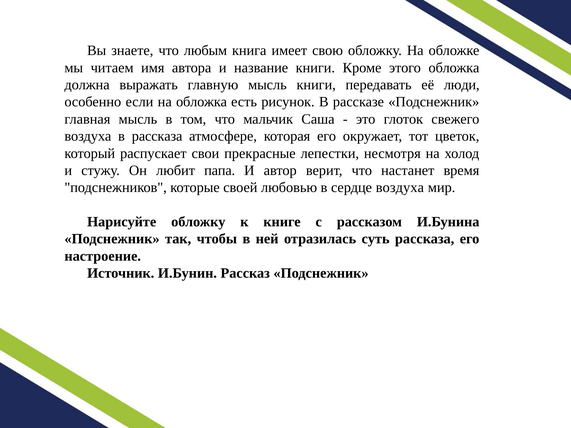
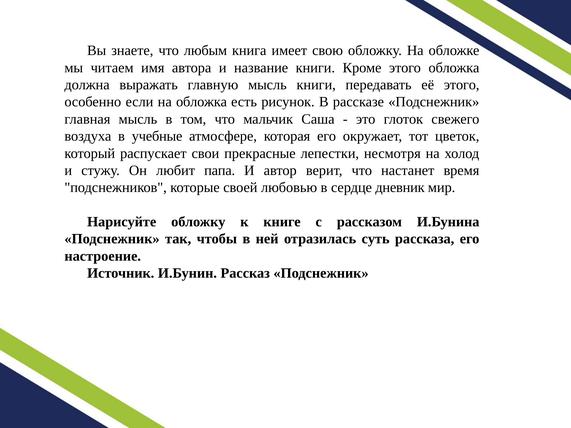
её люди: люди -> этого (462, 85)
в рассказа: рассказа -> учебные (157, 136)
сердце воздуха: воздуха -> дневник (400, 188)
